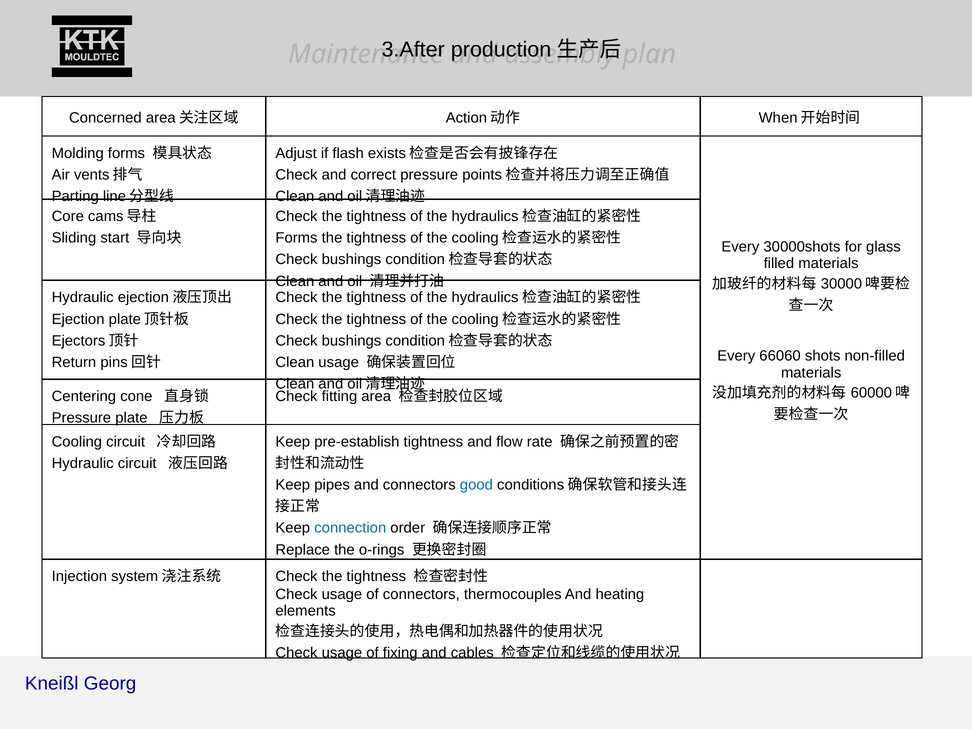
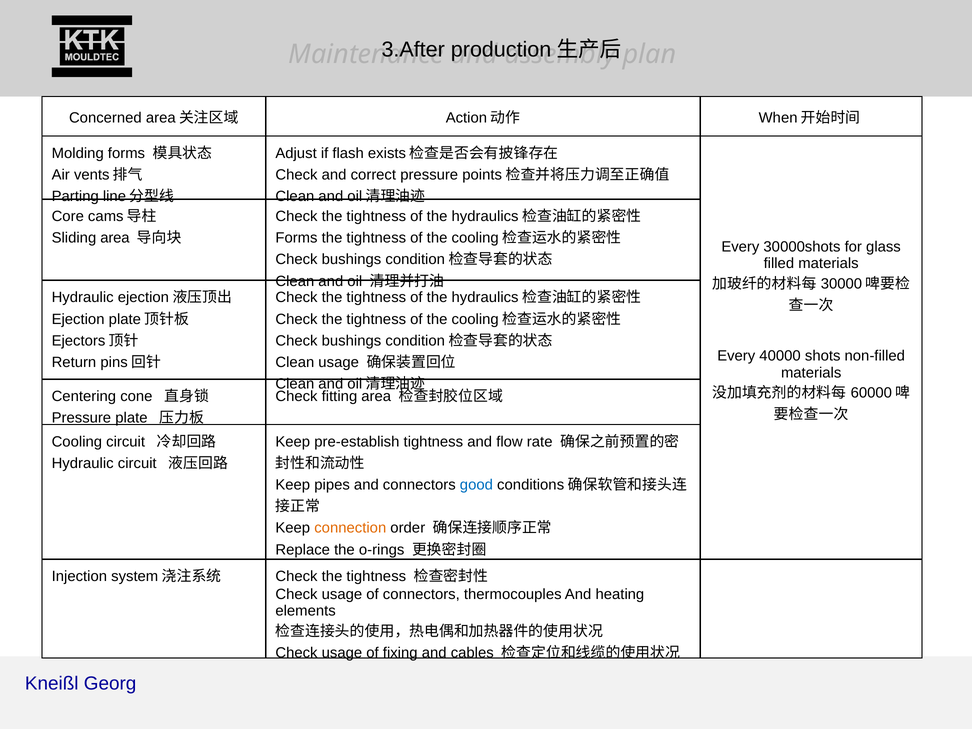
Sliding start: start -> area (115, 238)
66060: 66060 -> 40000 (780, 356)
connection colour: blue -> orange (350, 528)
